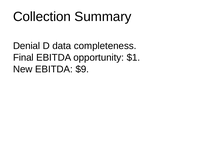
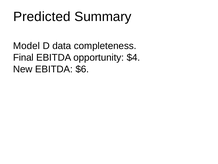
Collection: Collection -> Predicted (42, 17)
Denial: Denial -> Model (26, 46)
$1: $1 -> $4 (133, 57)
$9: $9 -> $6 (82, 69)
